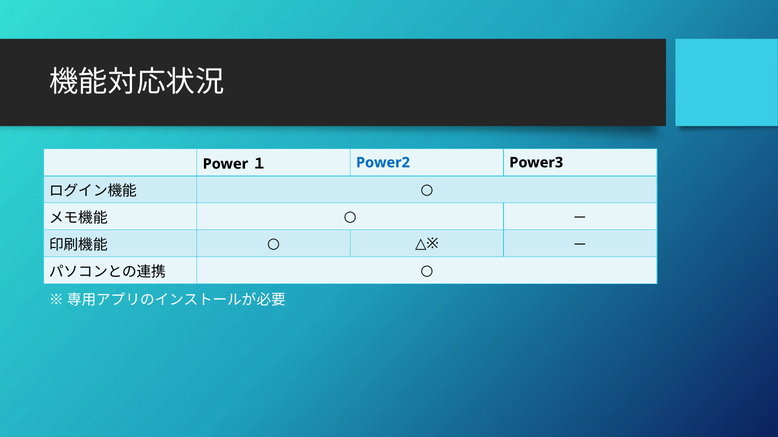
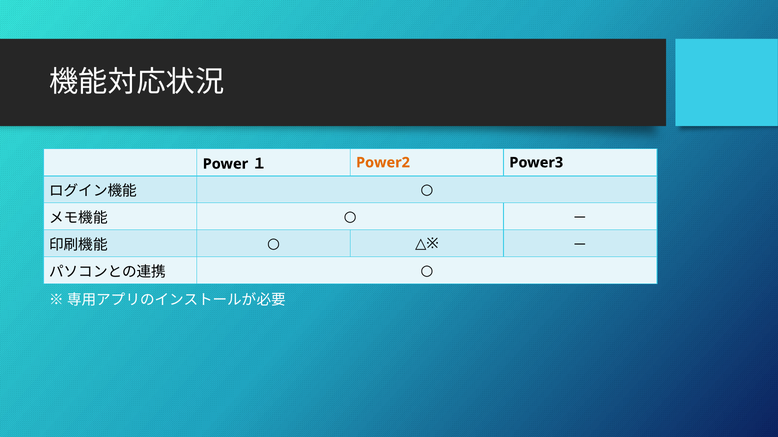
Power2 colour: blue -> orange (383, 163)
